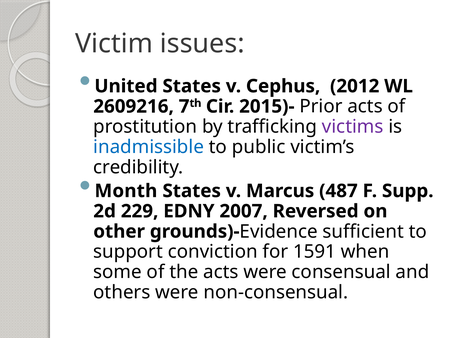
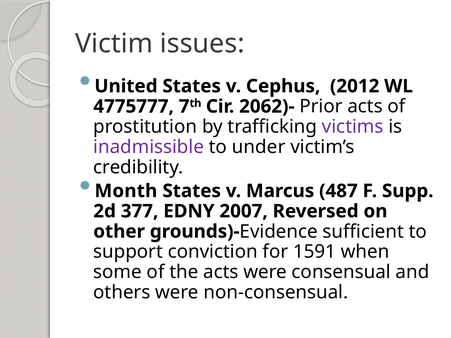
2609216: 2609216 -> 4775777 (134, 107)
2015)-: 2015)- -> 2062)- (267, 107)
inadmissible colour: blue -> purple (149, 147)
public: public -> under (259, 147)
229: 229 -> 377 (140, 211)
